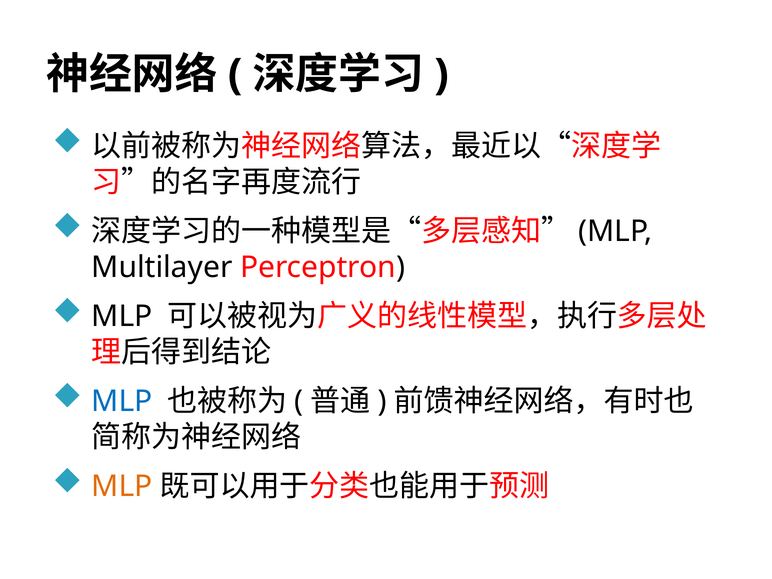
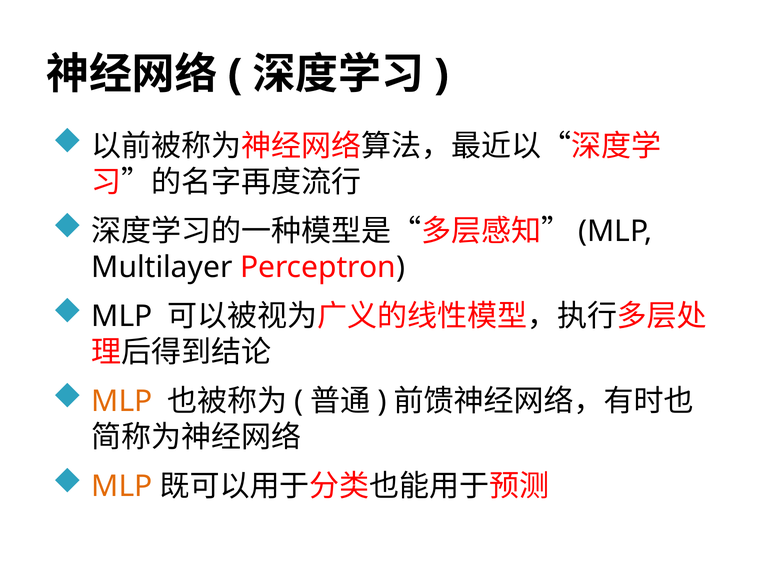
MLP colour: blue -> orange (122, 401)
